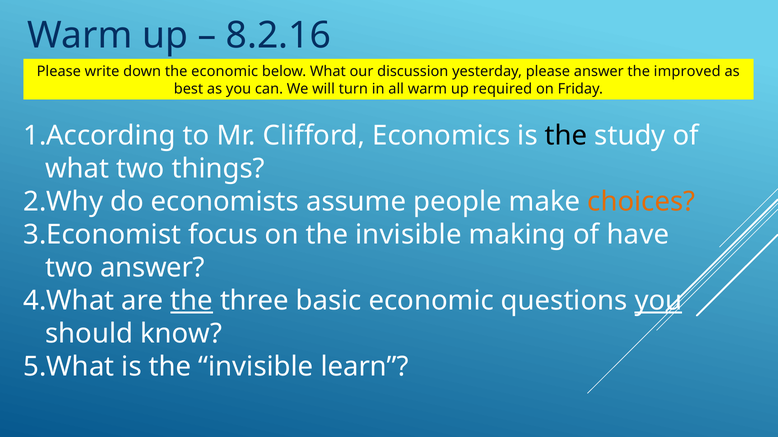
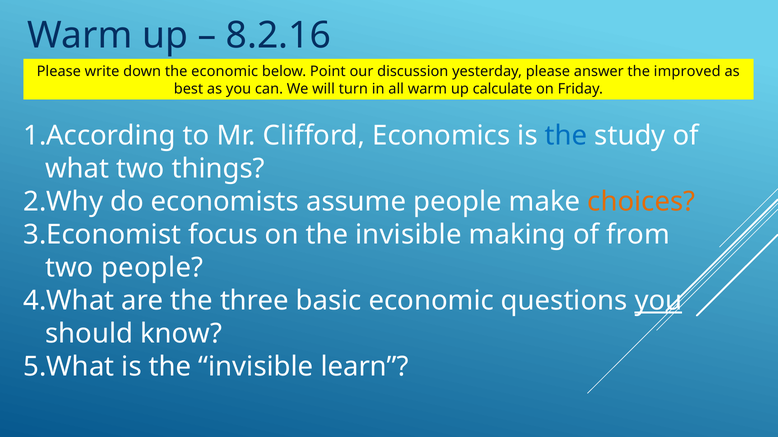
below What: What -> Point (328, 71)
required: required -> calculate (503, 89)
the colour: black -> blue (566, 136)
have: have -> from (638, 235)
two answer: answer -> people (152, 268)
the underline: present -> none (192, 301)
